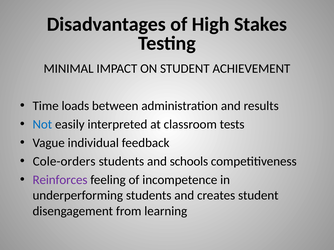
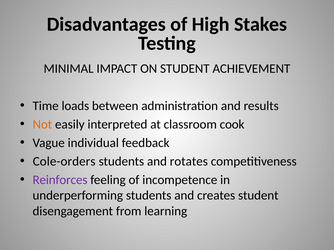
Not colour: blue -> orange (42, 125)
tests: tests -> cook (232, 125)
schools: schools -> rotates (189, 162)
